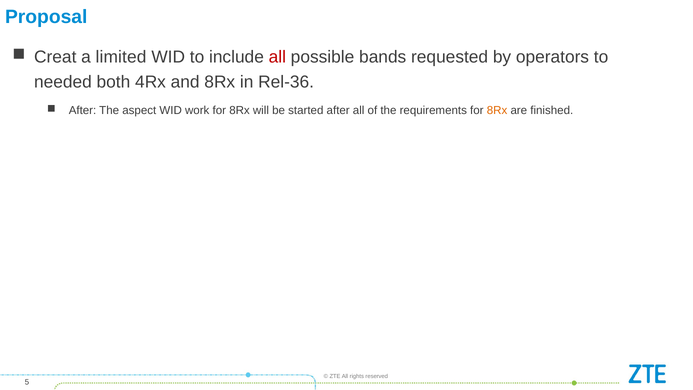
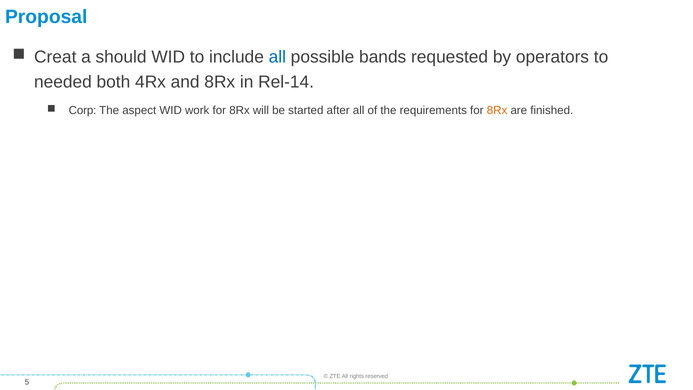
limited: limited -> should (121, 57)
all colour: red -> blue (277, 57)
Rel-36: Rel-36 -> Rel-14 (286, 82)
After: After -> Corp (83, 111)
